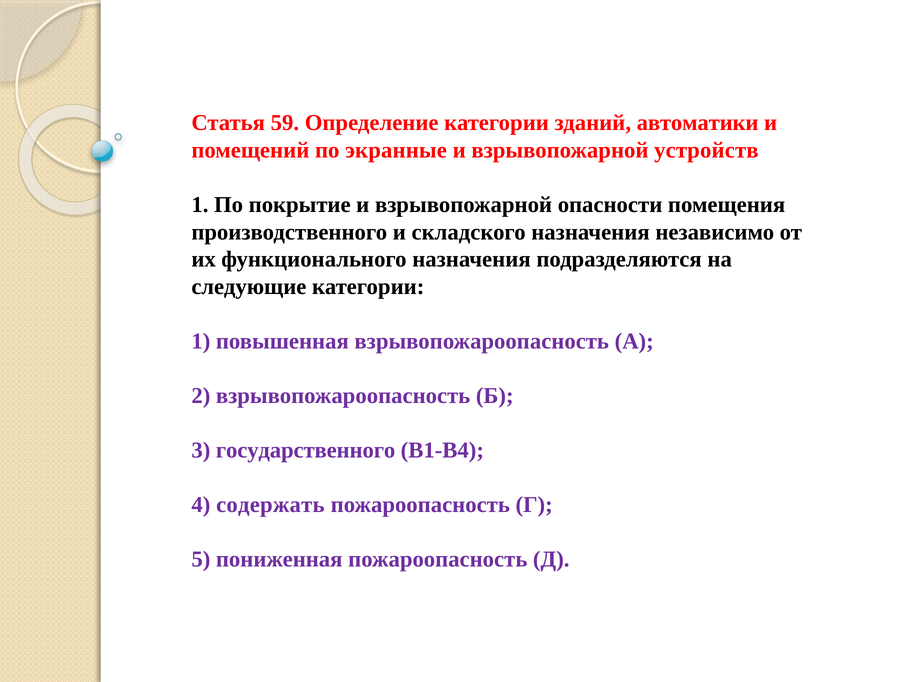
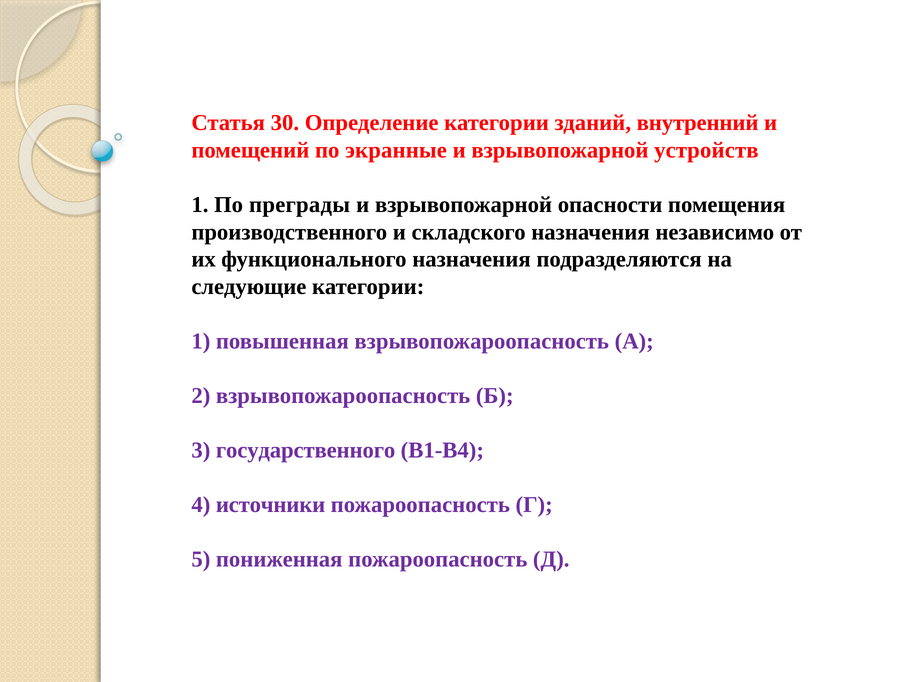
59: 59 -> 30 (285, 123)
автоматики: автоматики -> внутренний (698, 123)
покрытие: покрытие -> преграды (300, 205)
содержать: содержать -> источники (271, 505)
